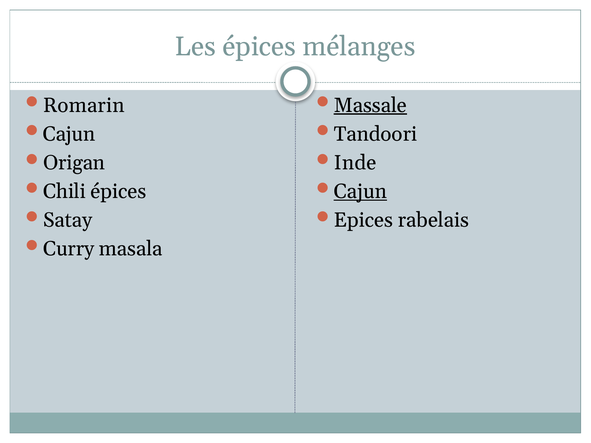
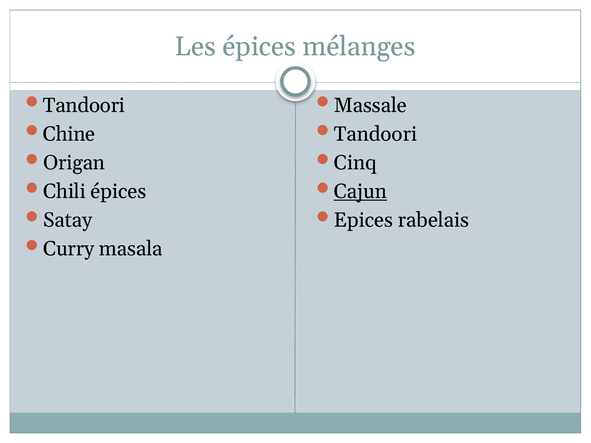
Romarin: Romarin -> Tandoori (84, 105)
Massale underline: present -> none (370, 105)
Cajun: Cajun -> Chine (69, 134)
Inde: Inde -> Cinq (355, 163)
